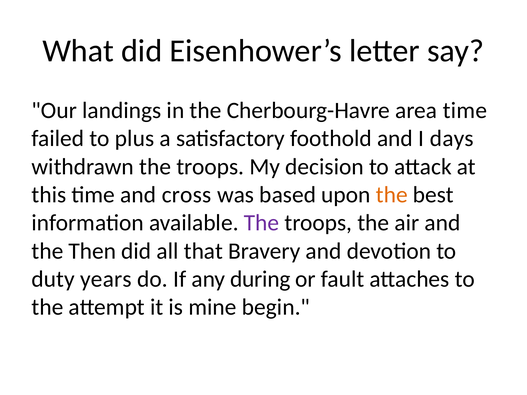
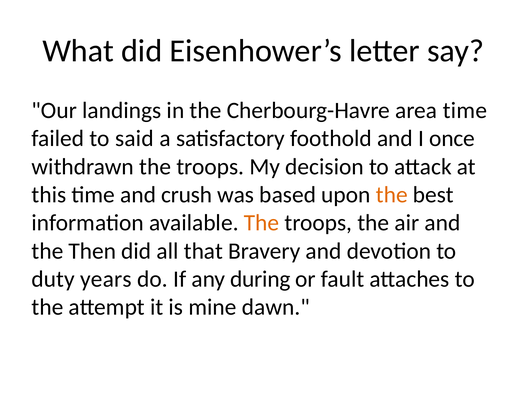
plus: plus -> said (134, 139)
days: days -> once (452, 139)
cross: cross -> crush (187, 195)
The colour: purple -> orange (262, 223)
begin: begin -> dawn (276, 307)
